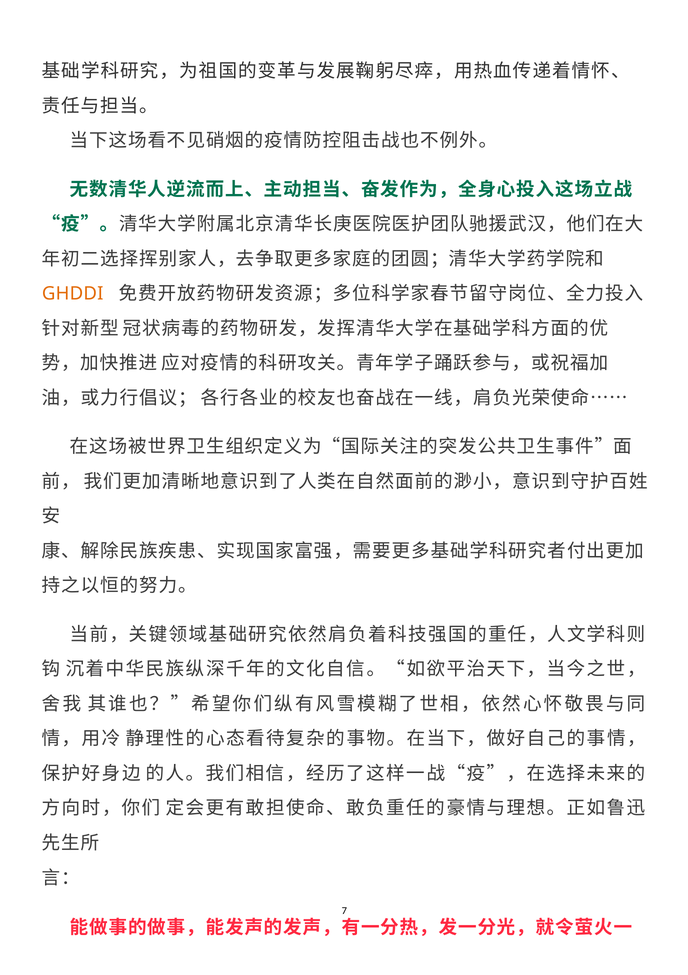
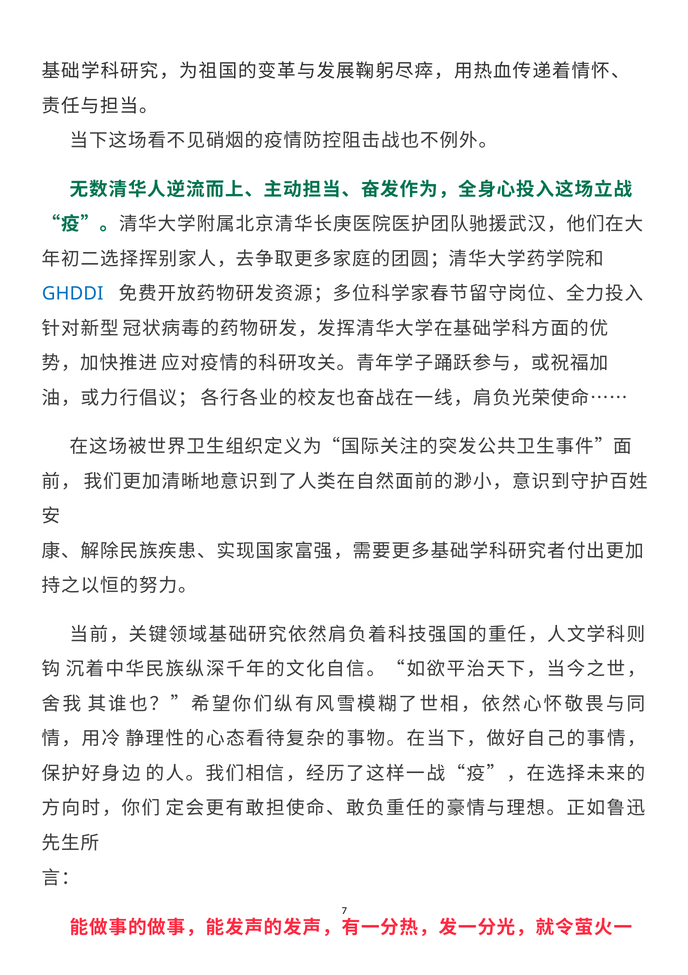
GHDDI colour: orange -> blue (73, 294)
